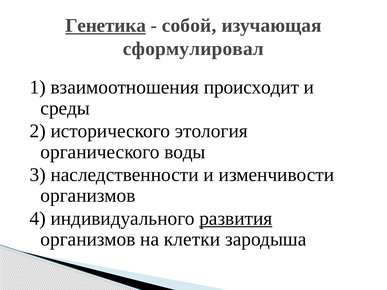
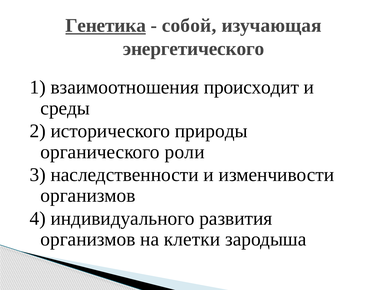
сформулировал: сформулировал -> энергетического (194, 49)
этология: этология -> природы (211, 131)
воды: воды -> роли (185, 152)
развития underline: present -> none (236, 219)
